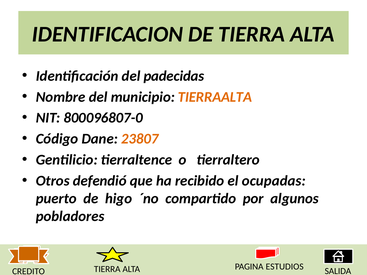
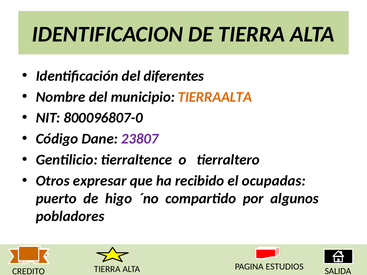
padecidas: padecidas -> diferentes (174, 76)
23807 colour: orange -> purple (140, 139)
defendió: defendió -> expresar (100, 181)
